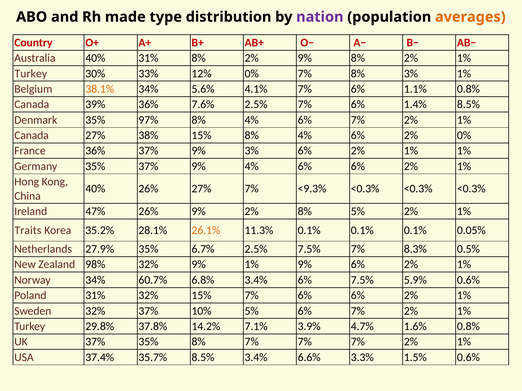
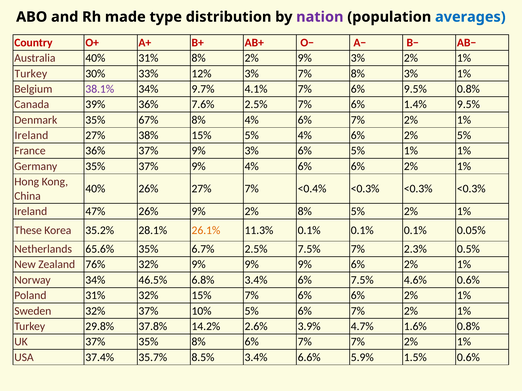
averages colour: orange -> blue (470, 17)
2% 9% 8%: 8% -> 3% (358, 58)
12% 0%: 0% -> 3% (252, 74)
38.1% colour: orange -> purple (100, 89)
5.6%: 5.6% -> 9.7% (203, 89)
6% 1.1%: 1.1% -> 9.5% (415, 89)
1.4% 8.5%: 8.5% -> 9.5% (468, 105)
97%: 97% -> 67% (148, 120)
Canada: Canada -> Ireland (31, 136)
15% 8%: 8% -> 5% (252, 136)
2% 0%: 0% -> 5% (464, 136)
3% 6% 2%: 2% -> 5% (358, 151)
<9.3%: <9.3% -> <0.4% (312, 189)
Traits: Traits -> These (28, 230)
27.9%: 27.9% -> 65.6% (100, 249)
8.3%: 8.3% -> 2.3% (415, 249)
98%: 98% -> 76% (95, 265)
32% 9% 1%: 1% -> 9% (252, 265)
60.7%: 60.7% -> 46.5% (153, 280)
5.9%: 5.9% -> 4.6% (415, 280)
7.1%: 7.1% -> 2.6% (256, 327)
8% 7%: 7% -> 6% (252, 342)
3.3%: 3.3% -> 5.9% (362, 358)
